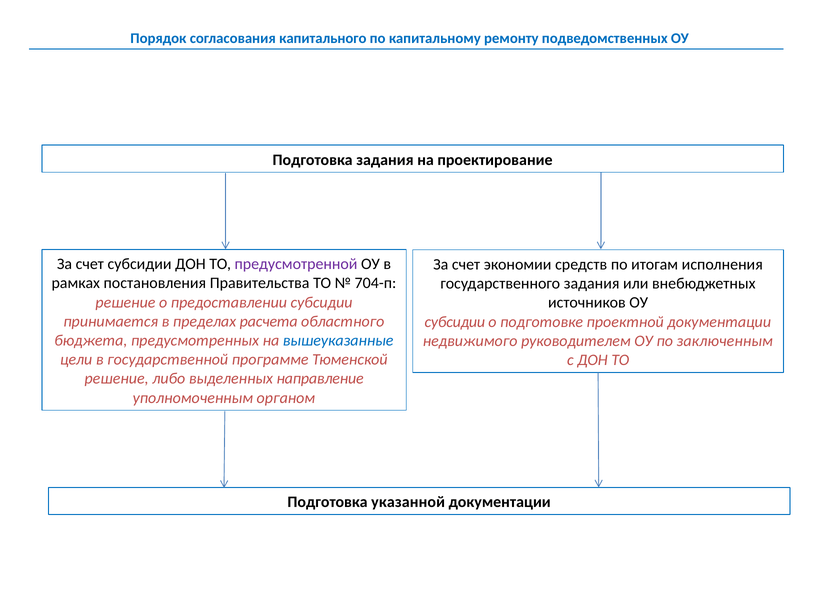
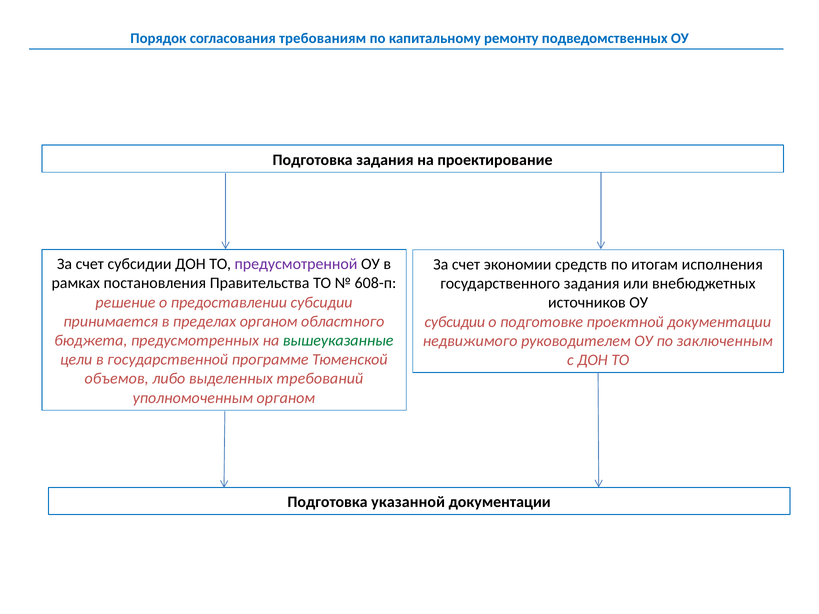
капитального: капитального -> требованиям (323, 39)
704-п: 704-п -> 608-п (375, 283)
пределах расчета: расчета -> органом (269, 322)
вышеуказанные colour: blue -> green (338, 341)
решение: решение -> объемов (117, 379)
направление: направление -> требований (320, 379)
